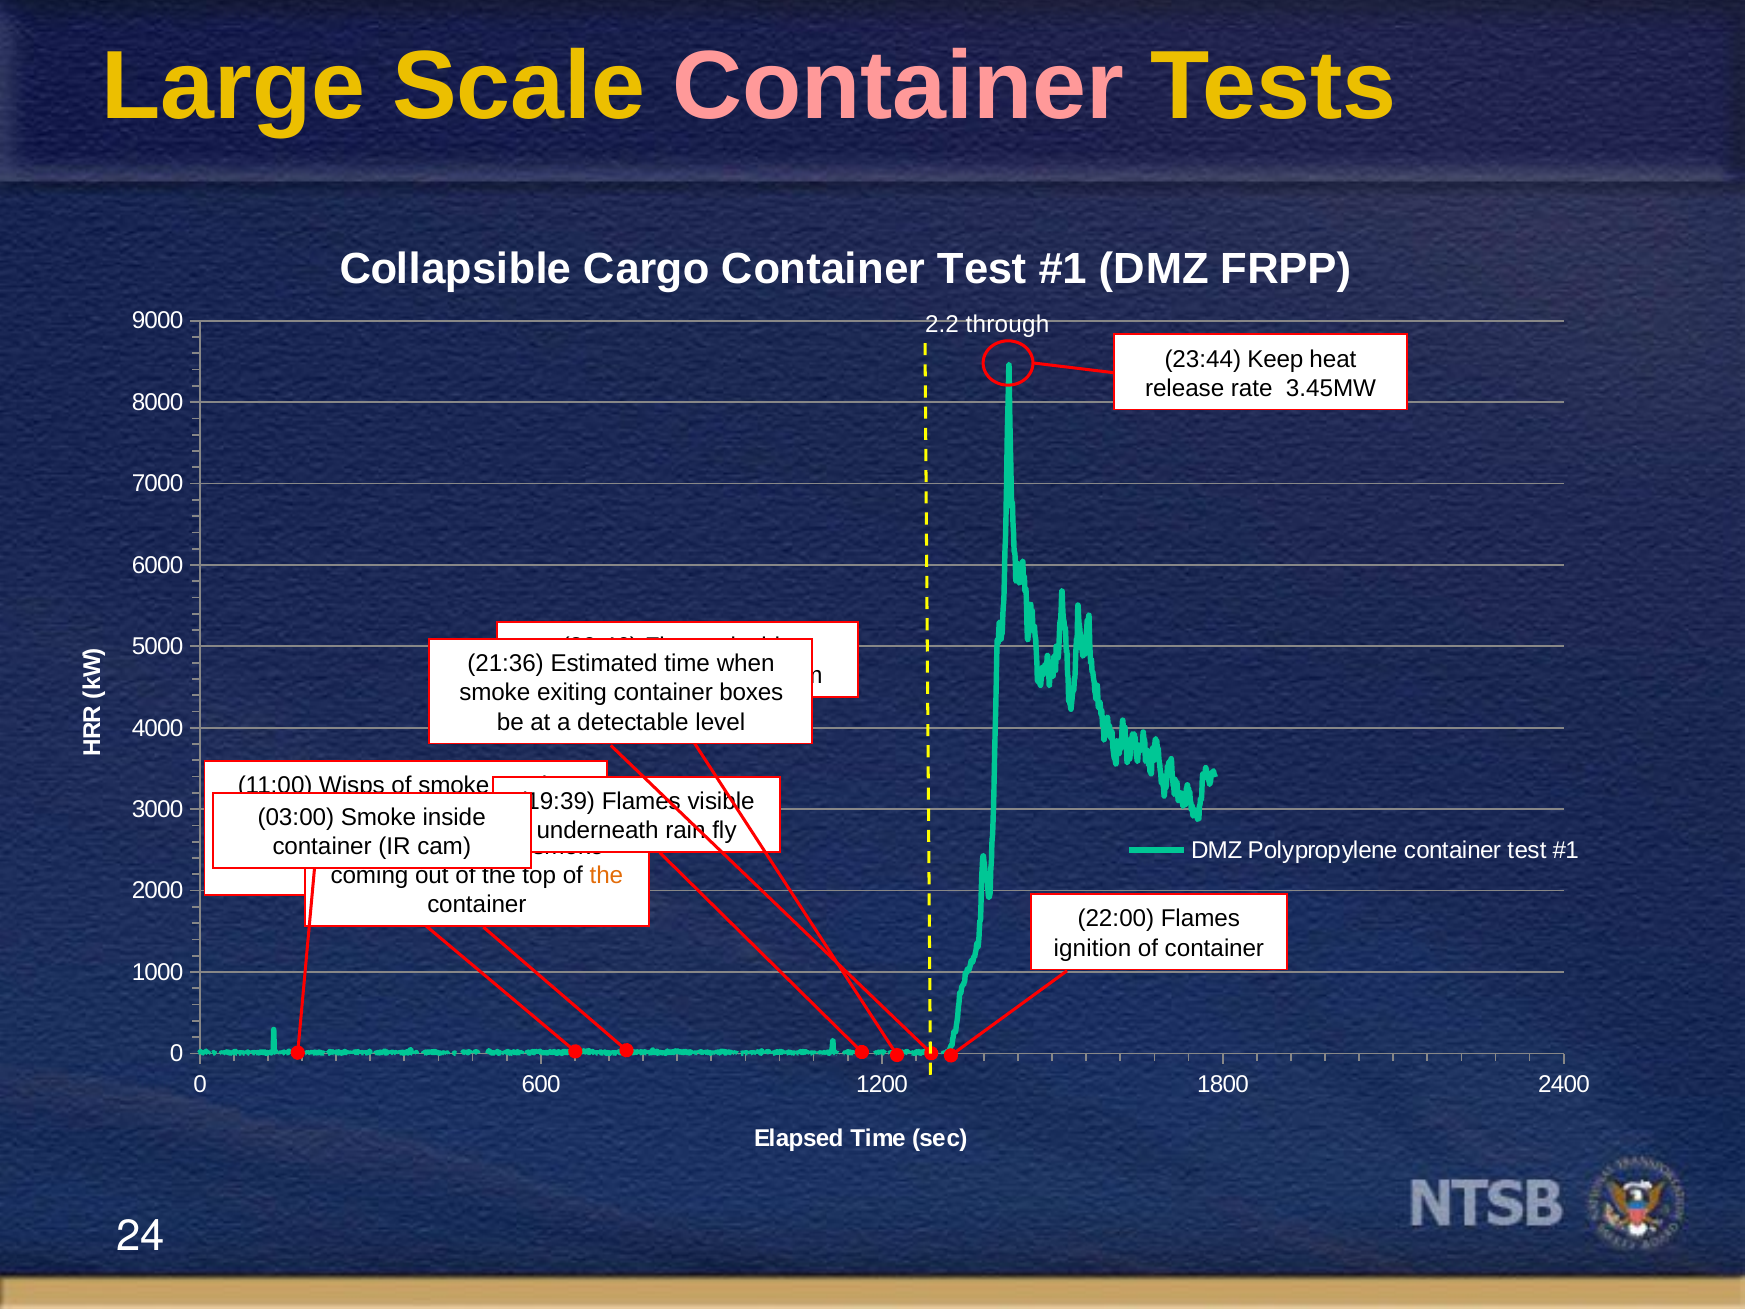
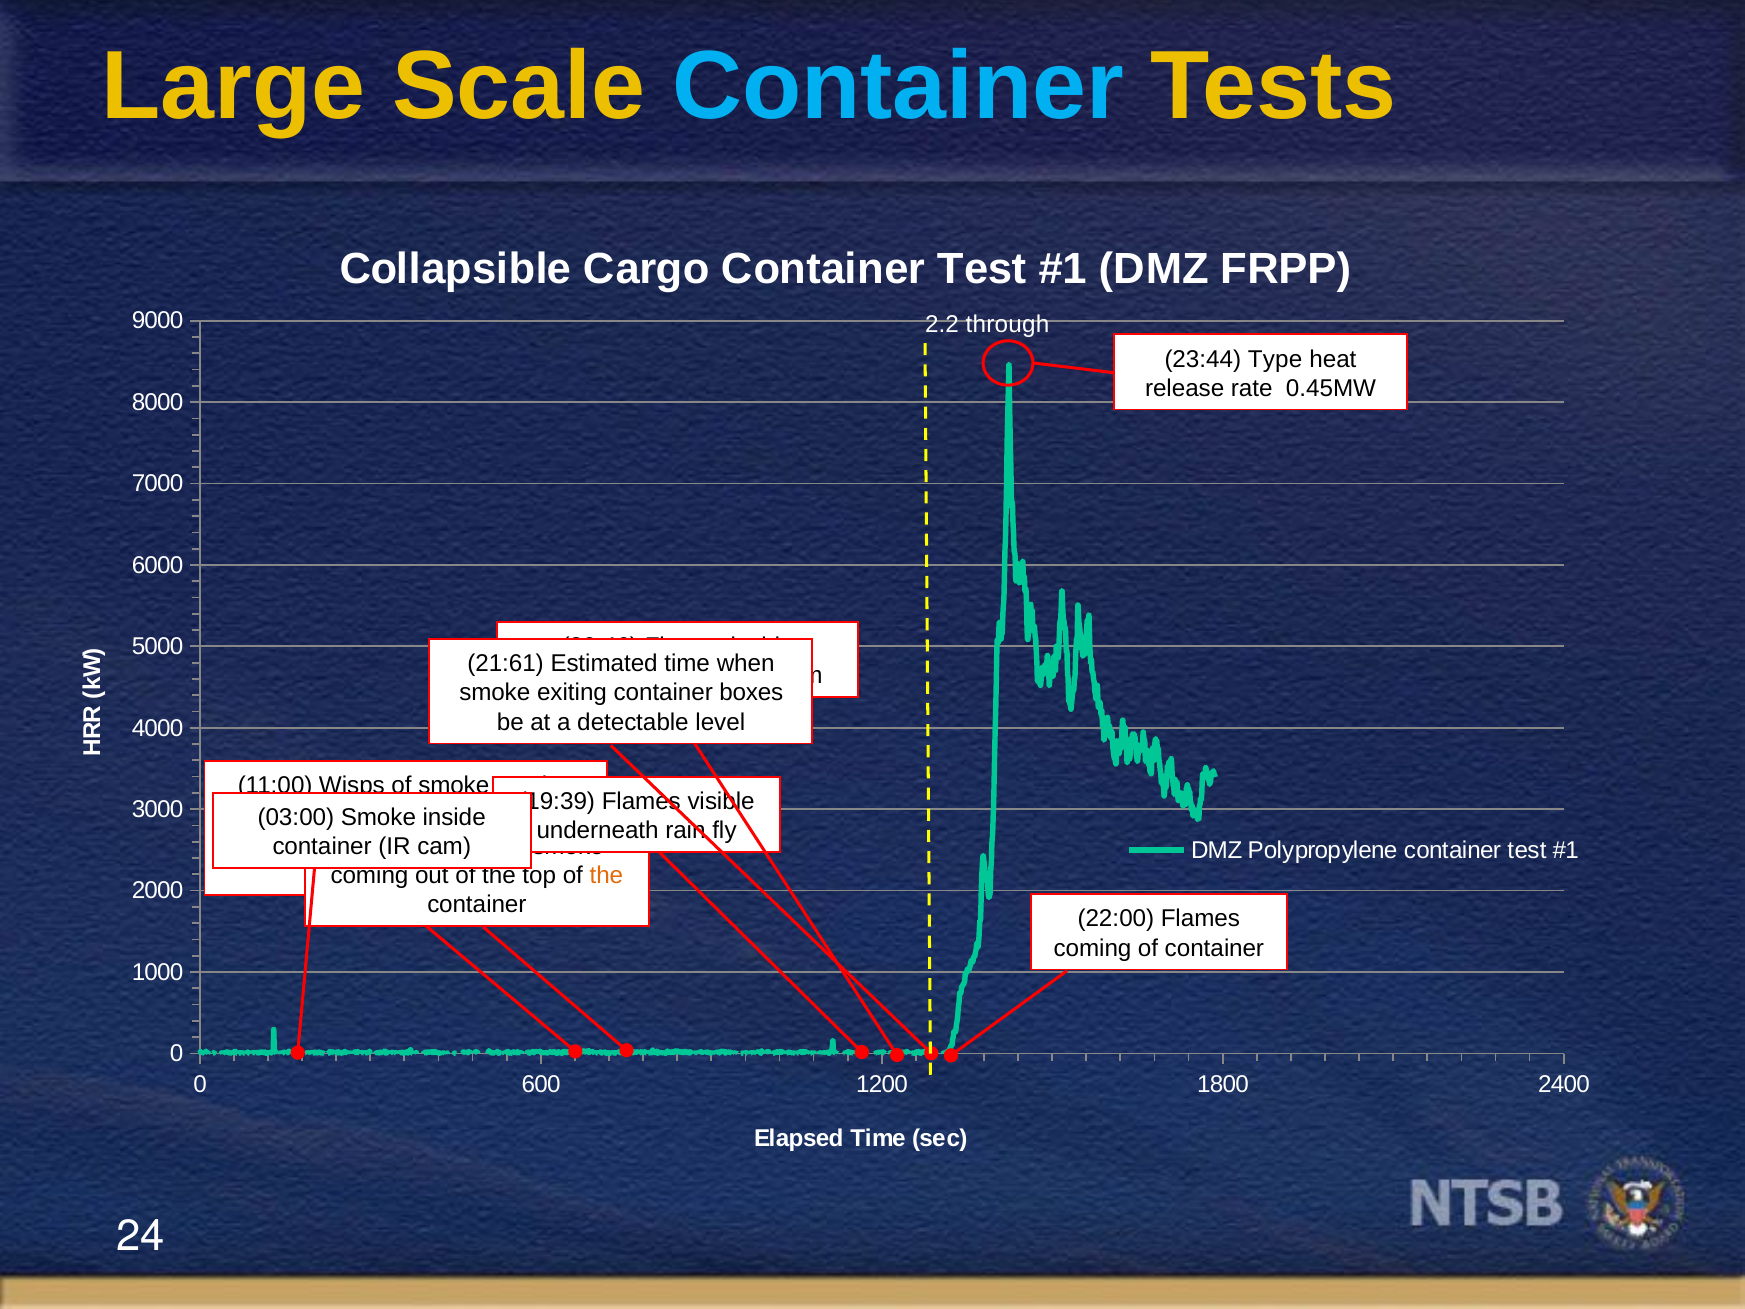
Container colour: pink -> light blue (898, 86)
Keep: Keep -> Type (1275, 359)
3.45MW: 3.45MW -> 0.45MW (1331, 388)
21:36: 21:36 -> 21:61 (506, 664)
ignition: ignition -> coming (1093, 948)
